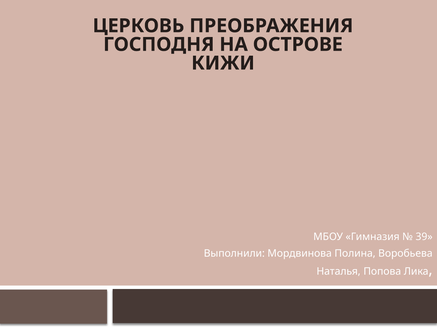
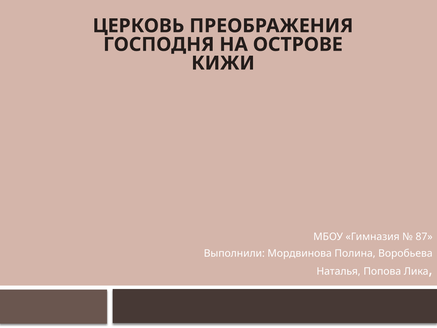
39: 39 -> 87 (424, 237)
